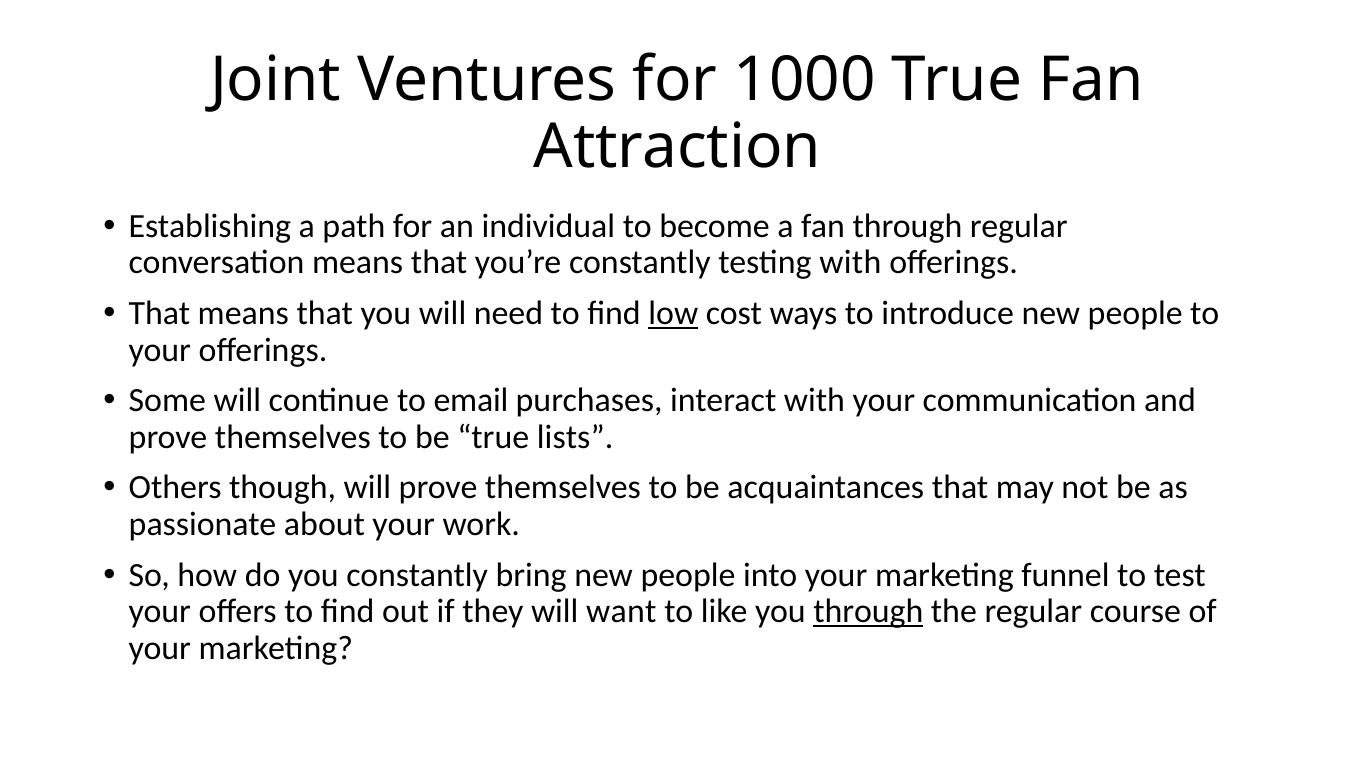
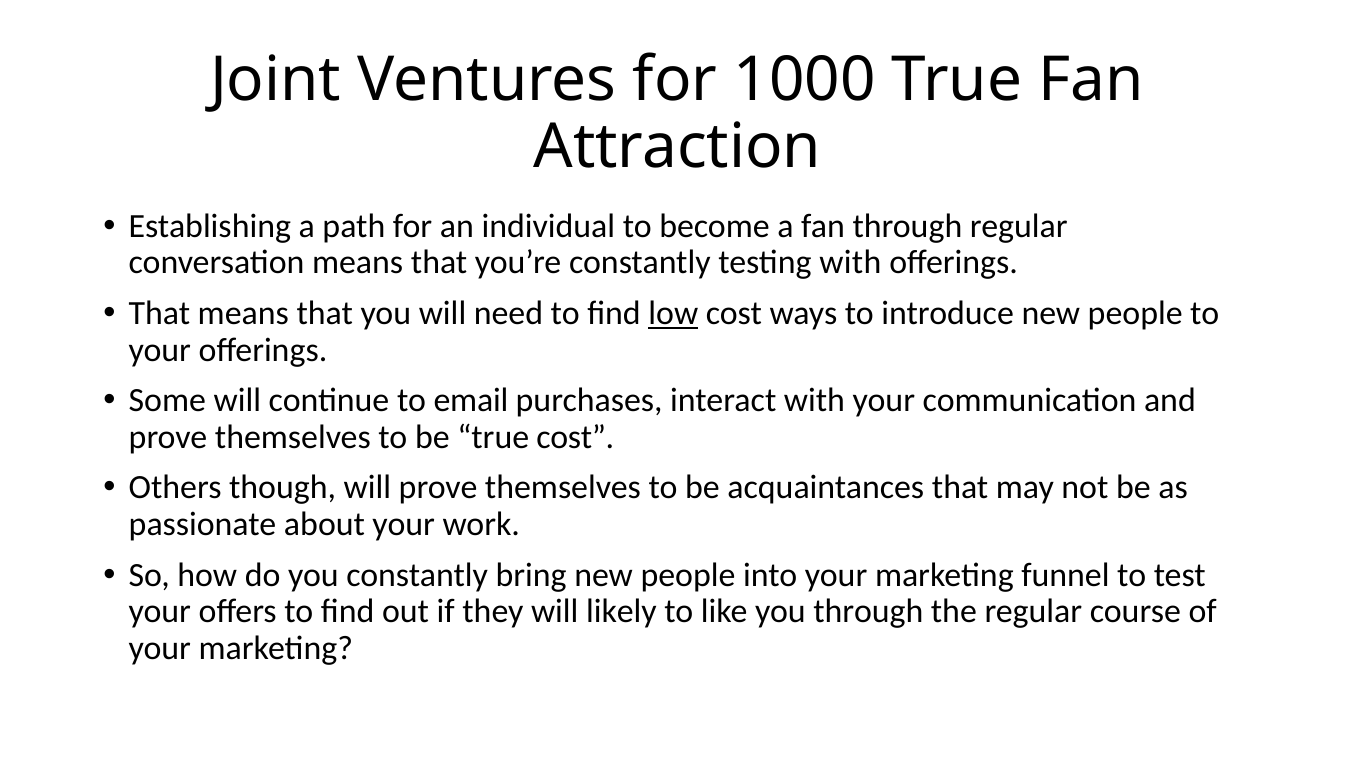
true lists: lists -> cost (575, 437)
want: want -> likely (621, 612)
through underline: present -> none (868, 612)
